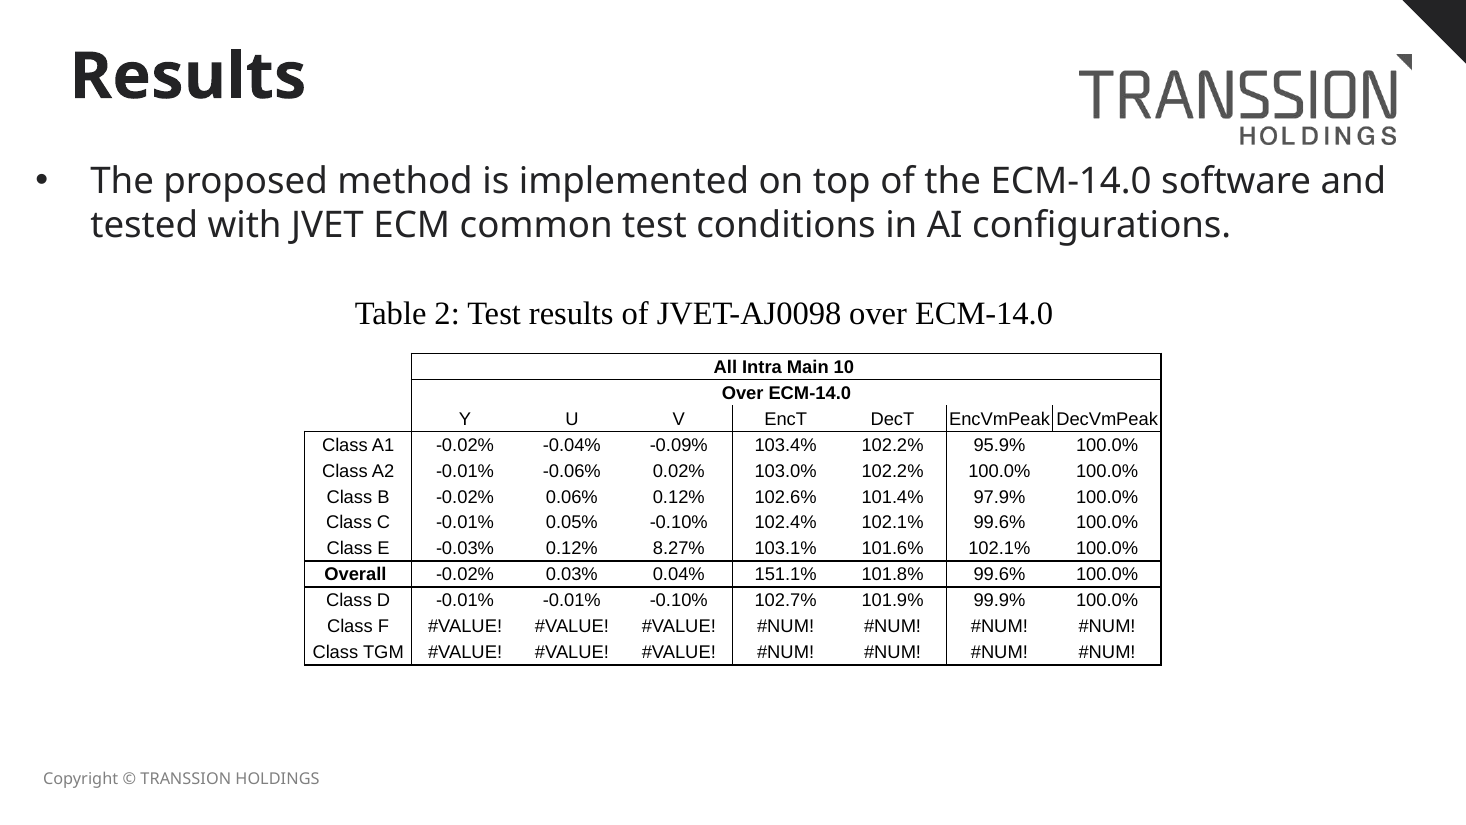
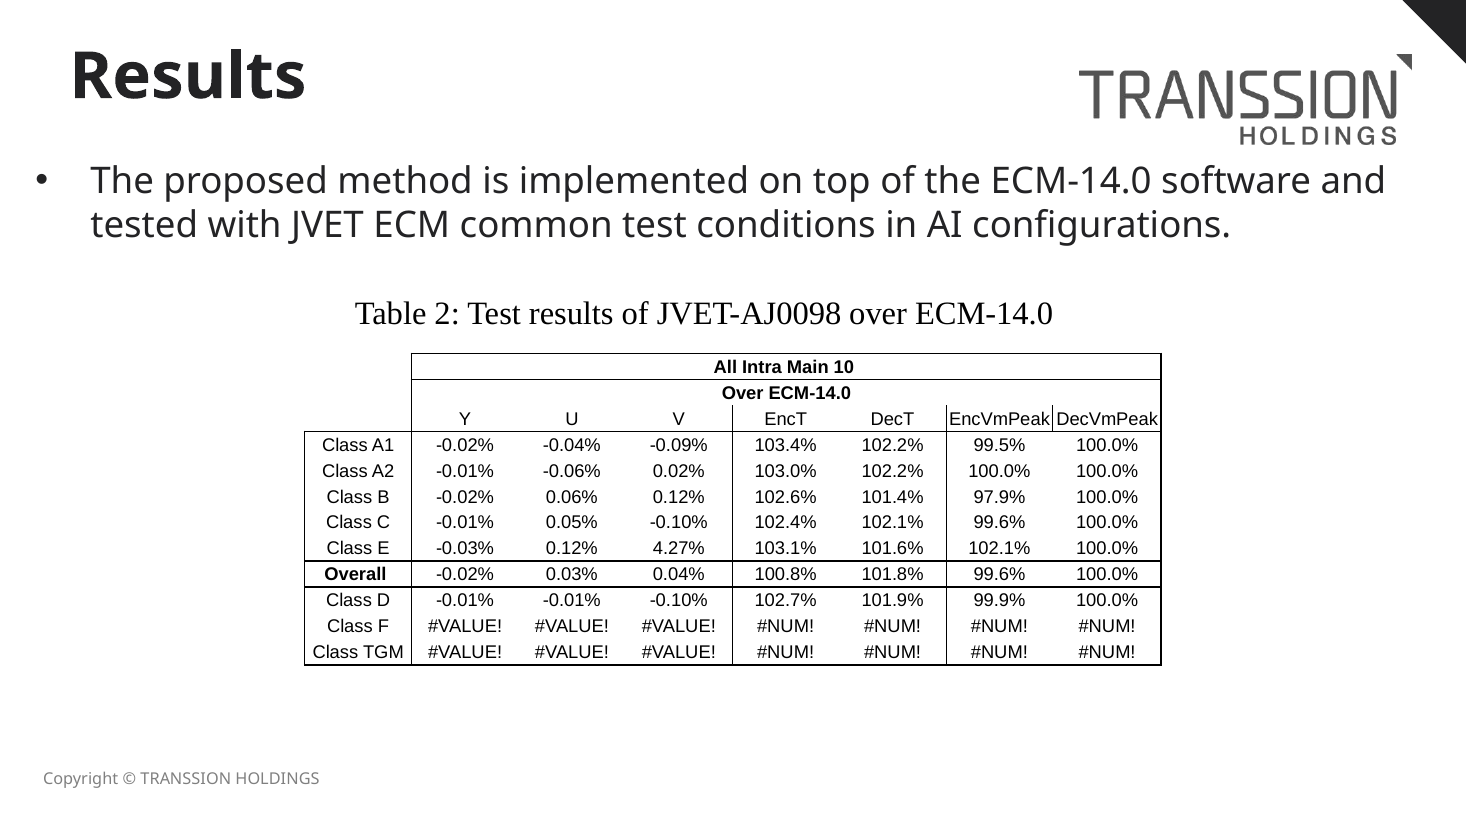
95.9%: 95.9% -> 99.5% (999, 445)
8.27%: 8.27% -> 4.27% (679, 549)
151.1%: 151.1% -> 100.8% (786, 575)
